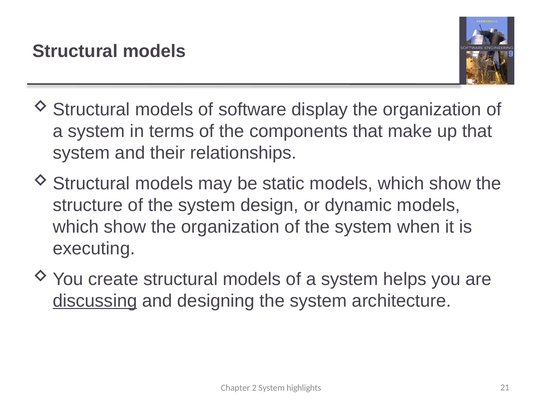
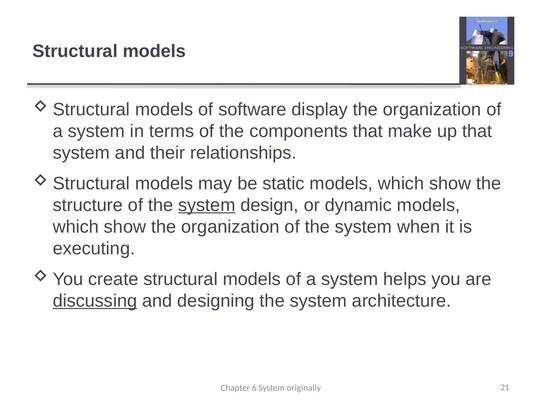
system underline: none -> present (207, 205)
2: 2 -> 6 (254, 388)
highlights: highlights -> originally (304, 388)
